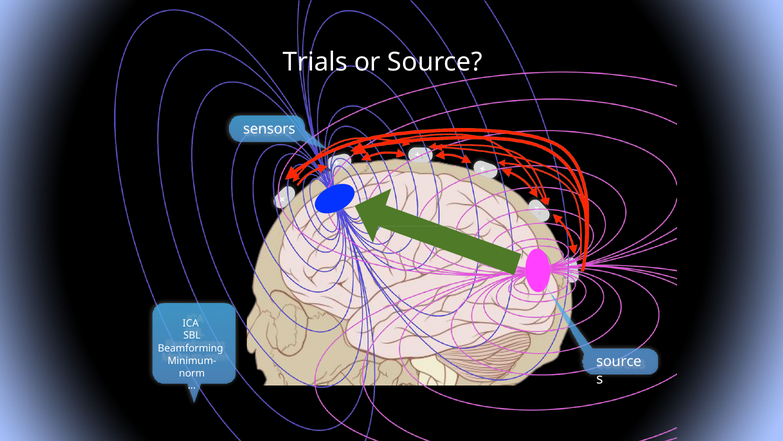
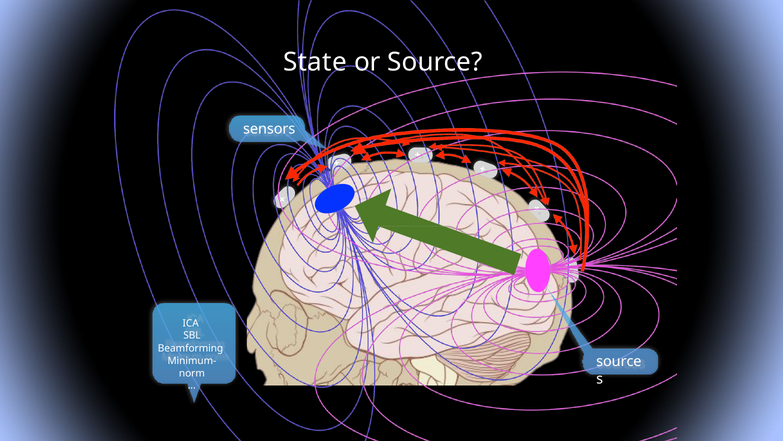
Trials: Trials -> State (315, 62)
